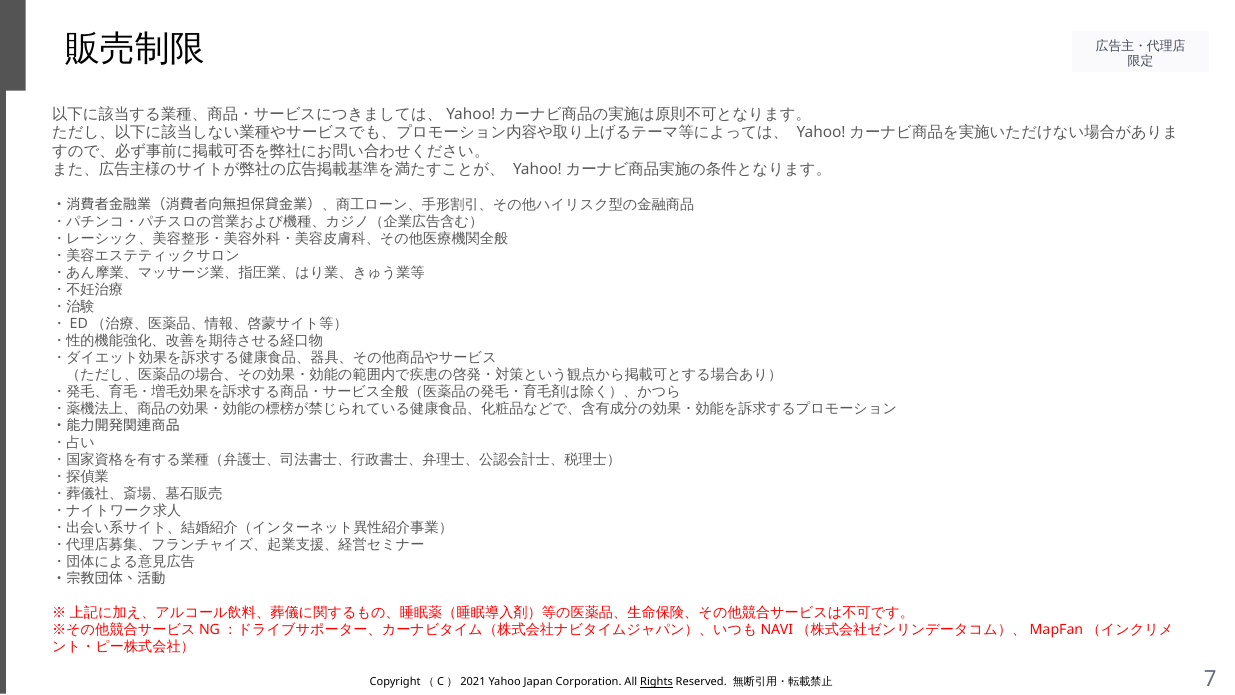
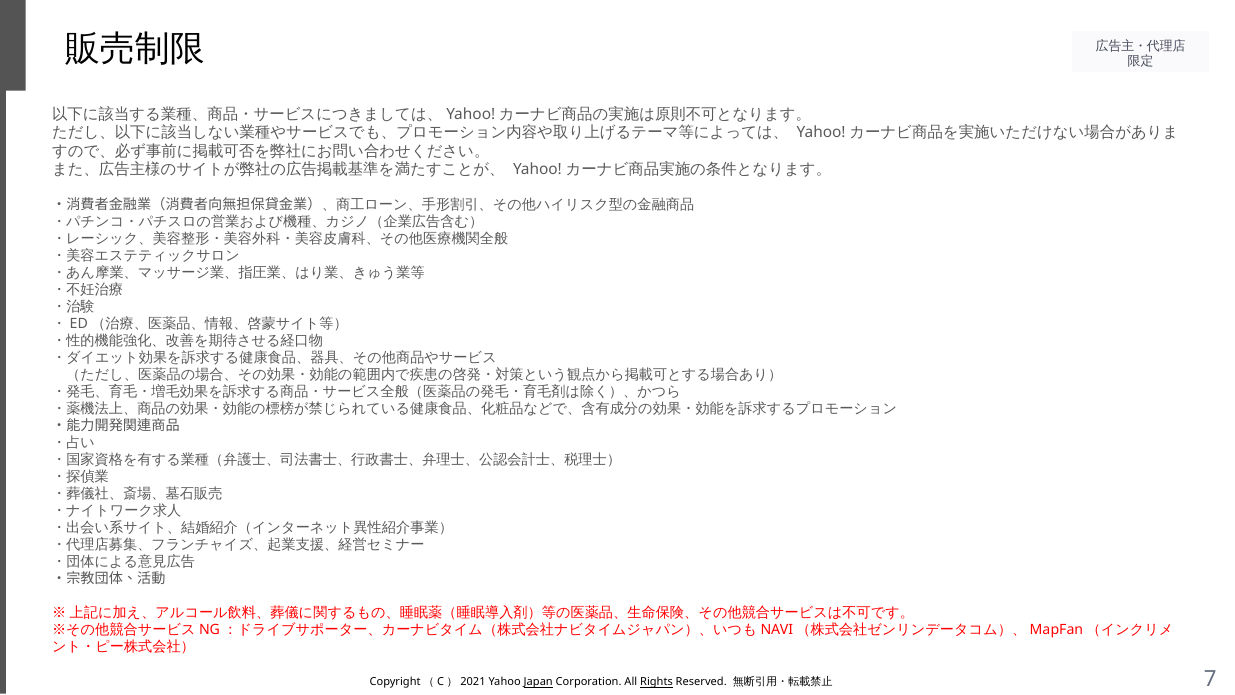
Japan underline: none -> present (538, 682)
